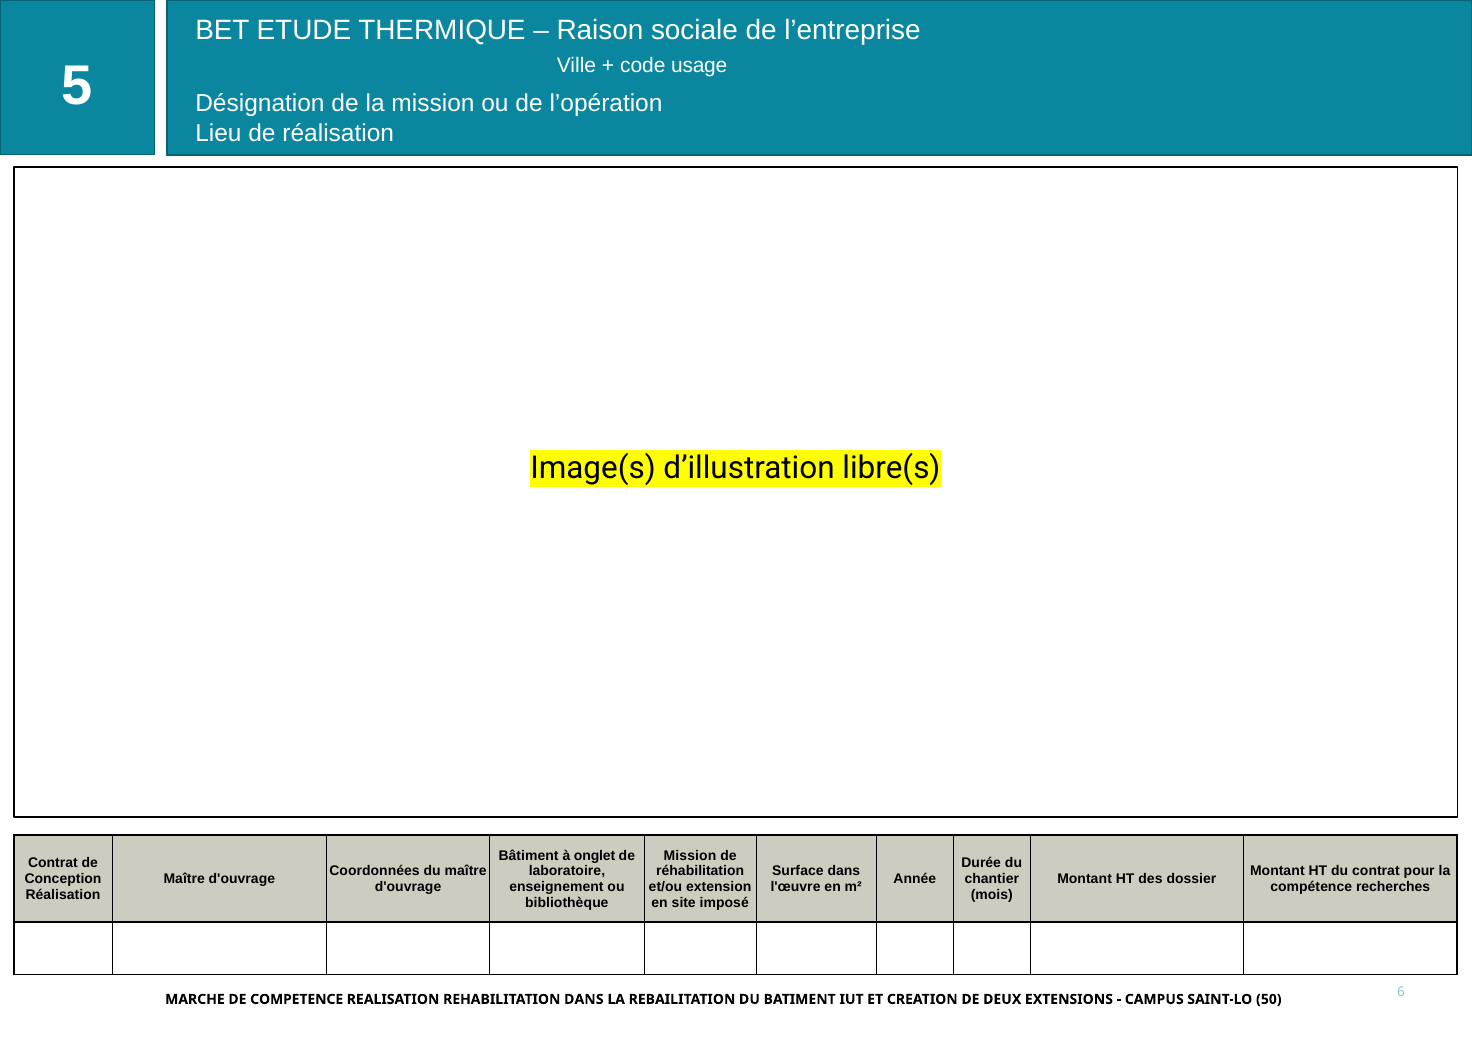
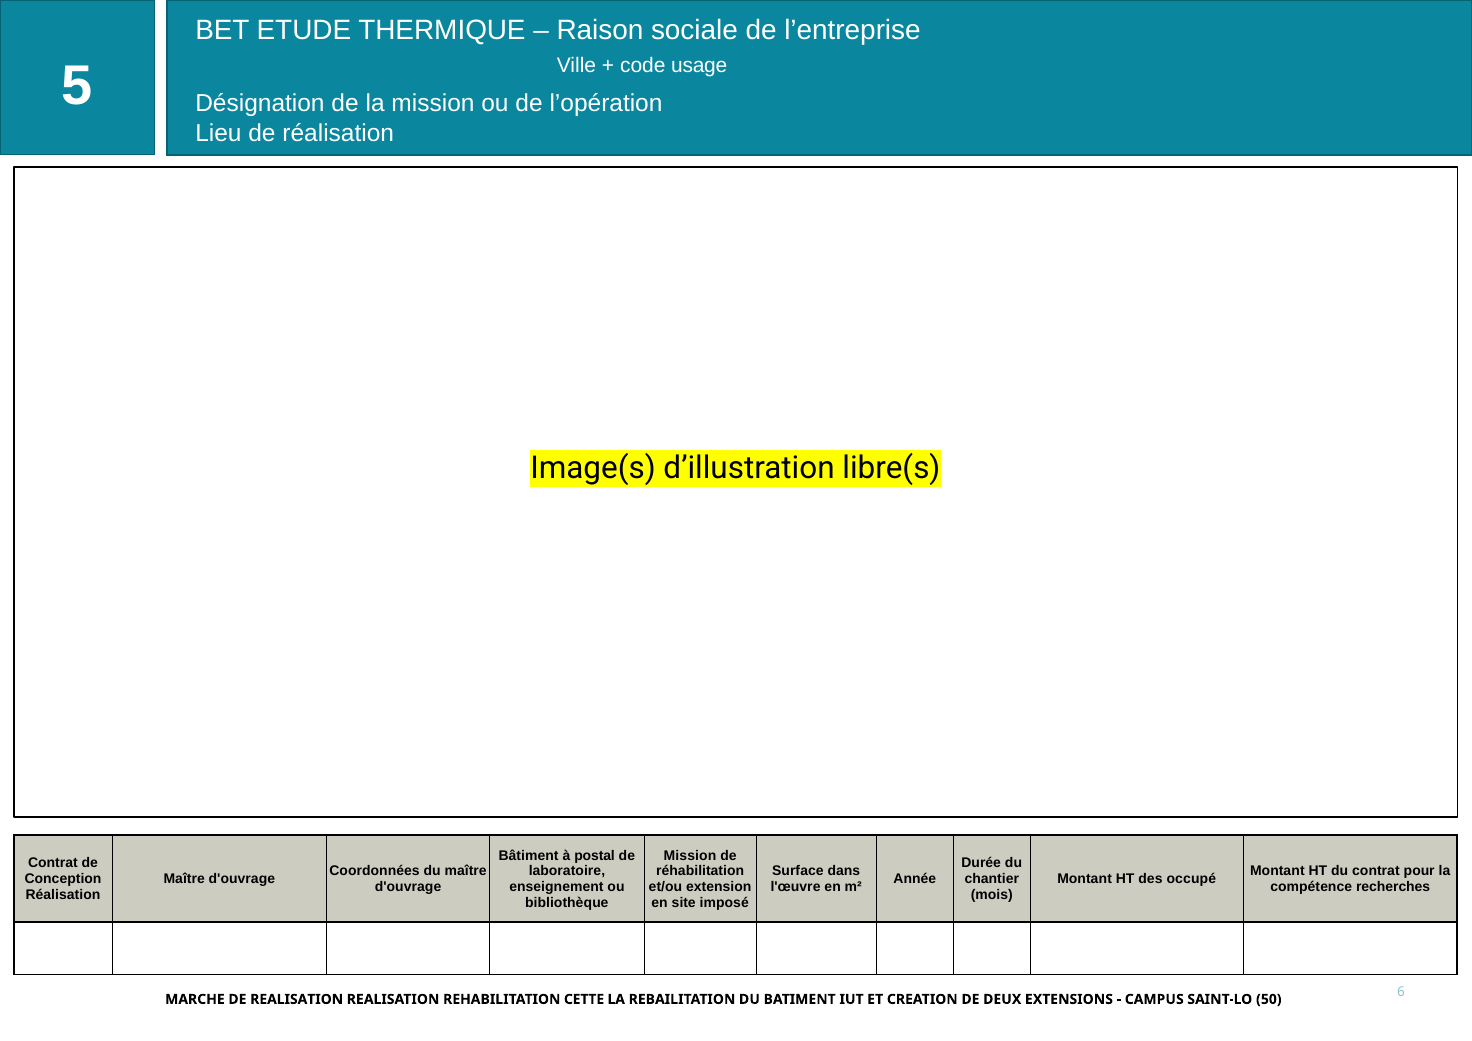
onglet: onglet -> postal (595, 855)
dossier: dossier -> occupé (1191, 879)
DE COMPETENCE: COMPETENCE -> REALISATION (297, 999)
DANS: DANS -> CETTE (584, 999)
